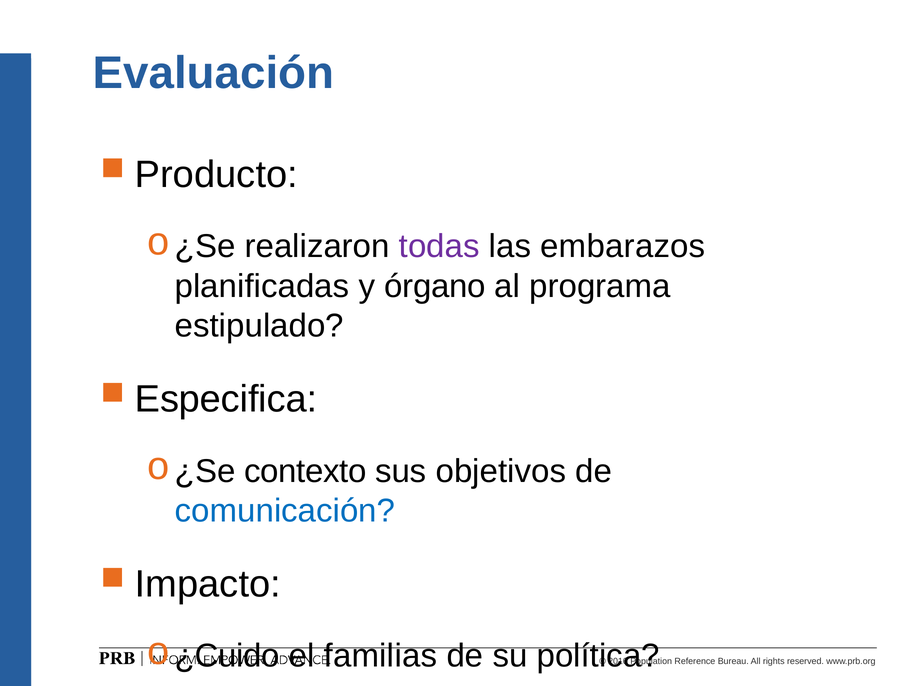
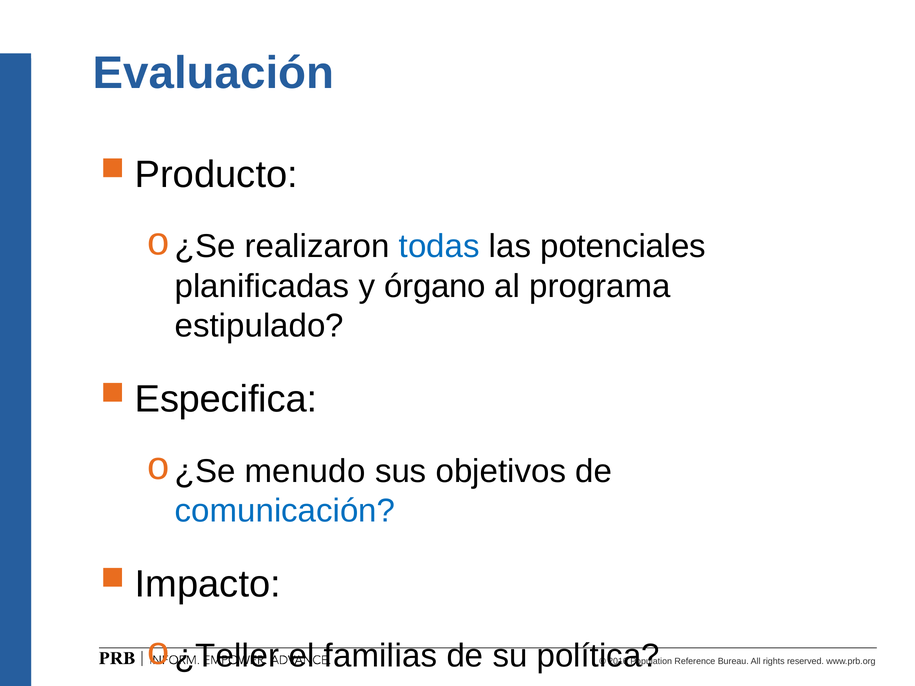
todas colour: purple -> blue (439, 247)
embarazos: embarazos -> potenciales (623, 247)
contexto: contexto -> menudo (305, 471)
¿Cuido: ¿Cuido -> ¿Teller (227, 656)
